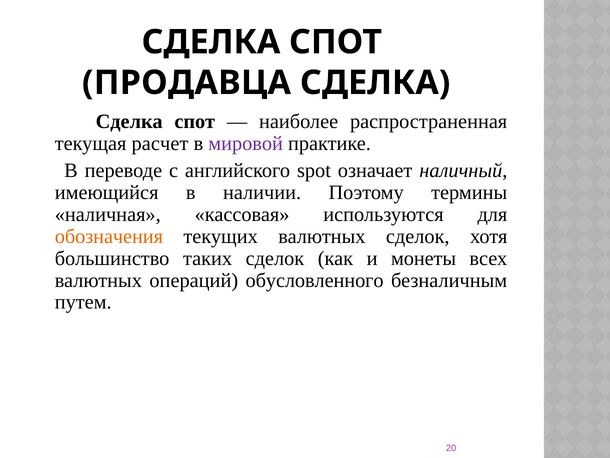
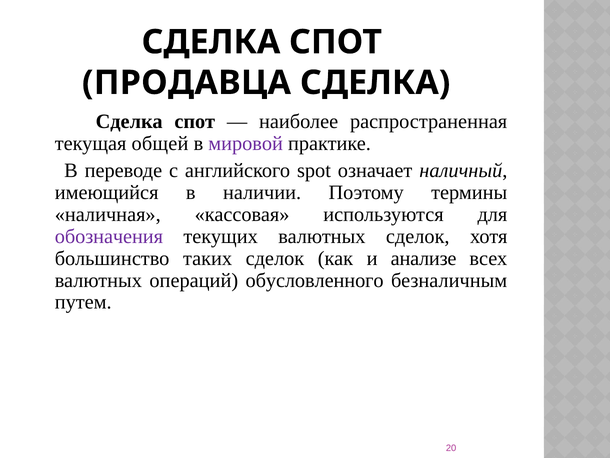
расчет: расчет -> общей (160, 143)
обозначения colour: orange -> purple (109, 236)
монеты: монеты -> анализе (424, 258)
